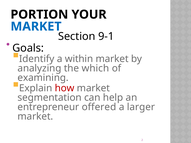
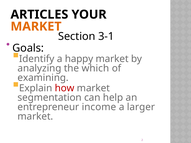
PORTION: PORTION -> ARTICLES (39, 15)
MARKET colour: blue -> orange (36, 27)
9-1: 9-1 -> 3-1 (106, 36)
within: within -> happy (79, 59)
offered: offered -> income (99, 107)
